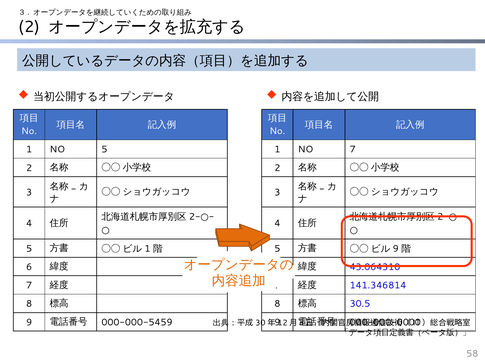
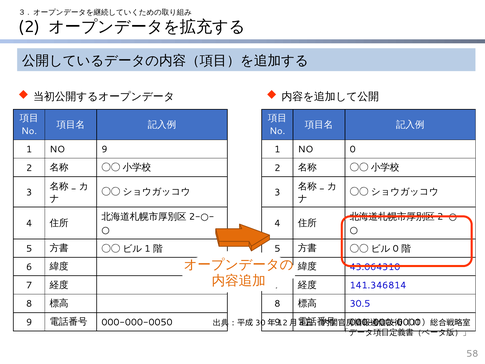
NO 5: 5 -> 9 (104, 149)
NO 7: 7 -> 0 (353, 149)
9: 9 -> 0 (396, 248)
000-000-5459: 000-000-5459 -> 000-000-0050 (137, 322)
